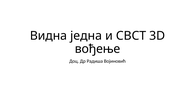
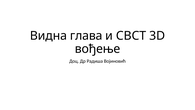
једна: једна -> глава (86, 36)
